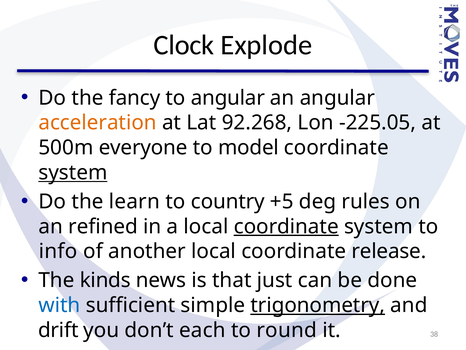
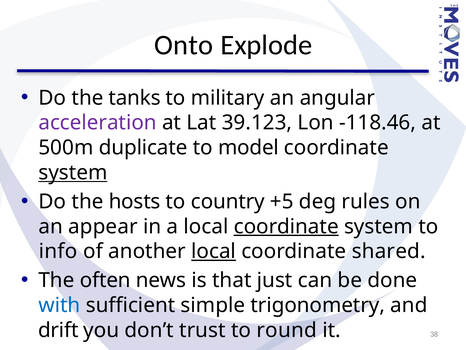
Clock: Clock -> Onto (184, 45)
fancy: fancy -> tanks (135, 98)
to angular: angular -> military (228, 98)
acceleration colour: orange -> purple (98, 123)
92.268: 92.268 -> 39.123 (257, 123)
-225.05: -225.05 -> -118.46 (378, 123)
everyone: everyone -> duplicate (143, 147)
learn: learn -> hosts (135, 201)
refined: refined -> appear (103, 226)
local underline: none -> present (214, 251)
release: release -> shared (389, 251)
kinds: kinds -> often (105, 280)
trigonometry underline: present -> none (318, 305)
each: each -> trust (202, 330)
